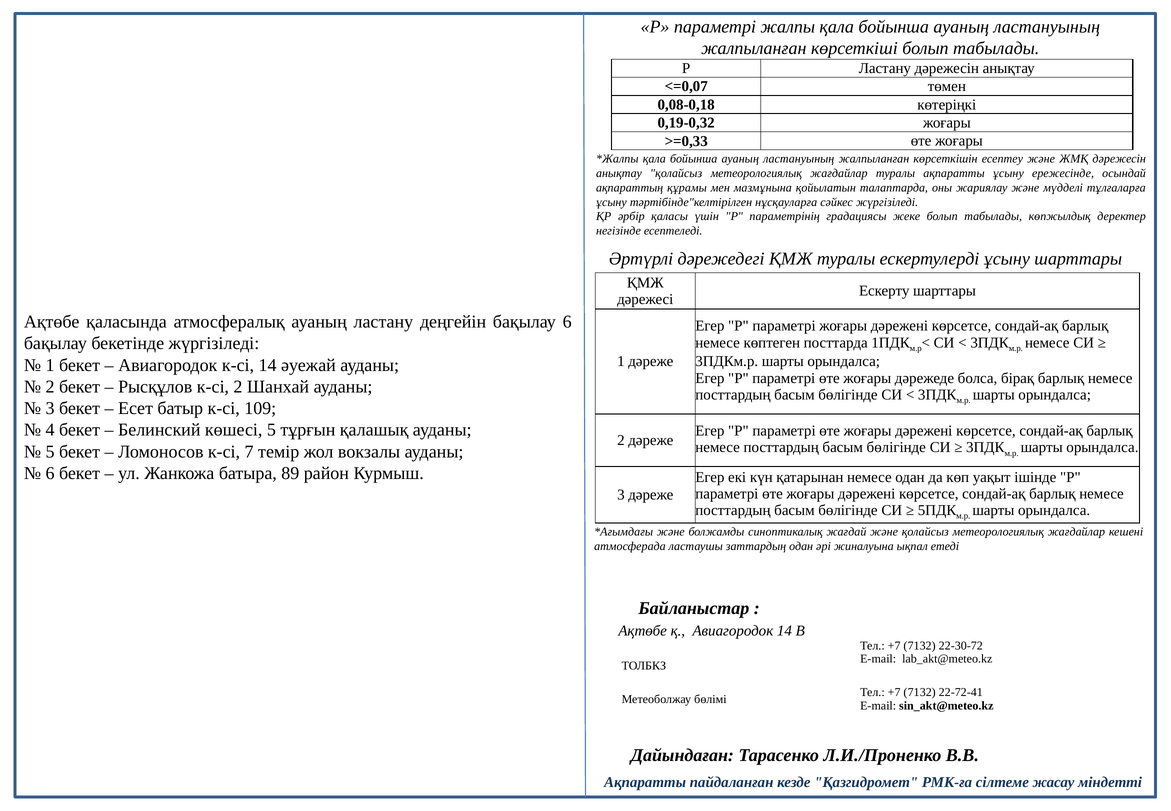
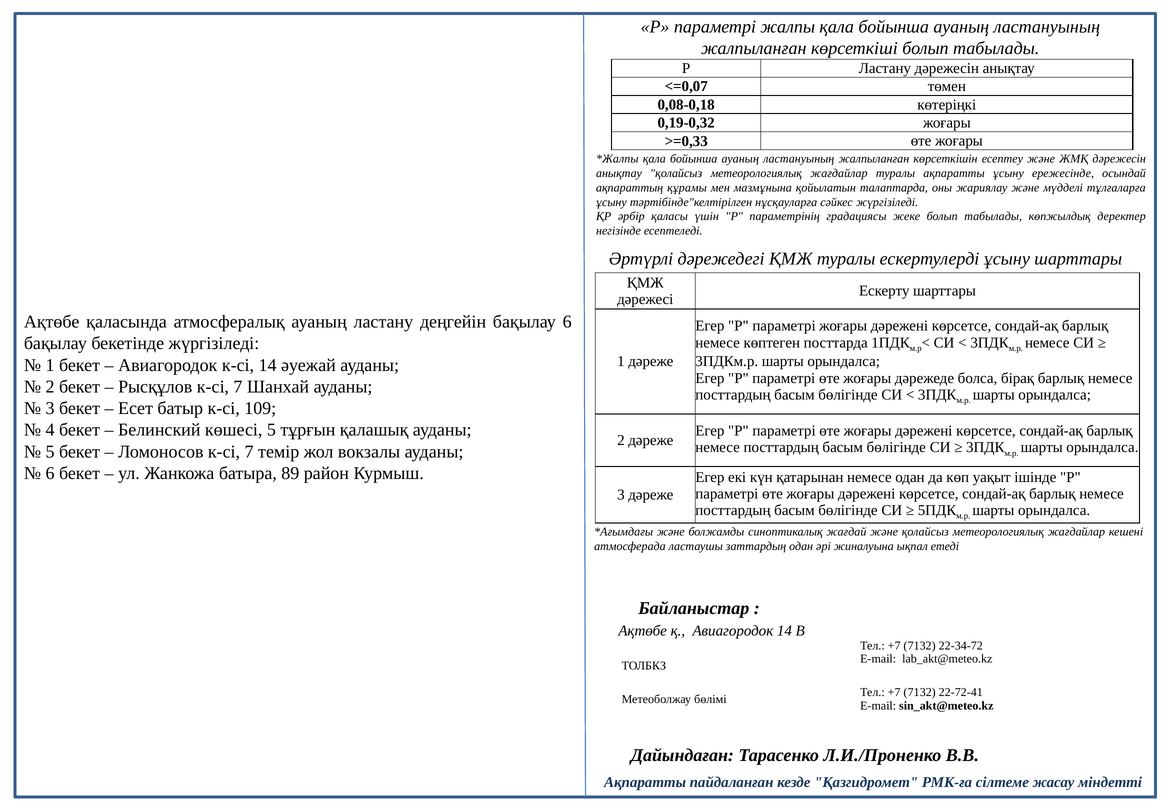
Рысқұлов к-сі 2: 2 -> 7 (238, 387)
22-30-72: 22-30-72 -> 22-34-72 (961, 645)
